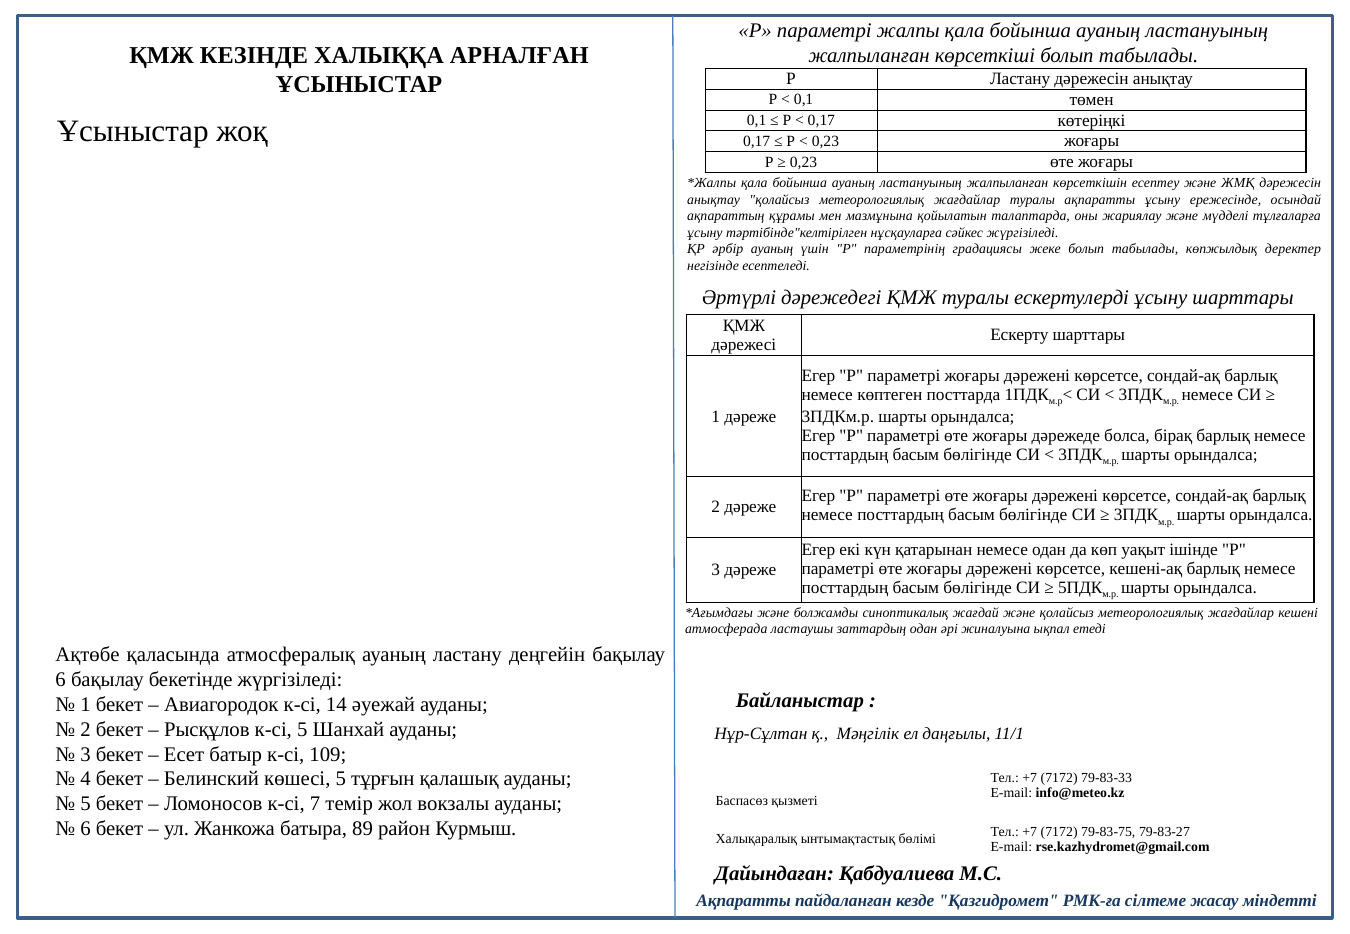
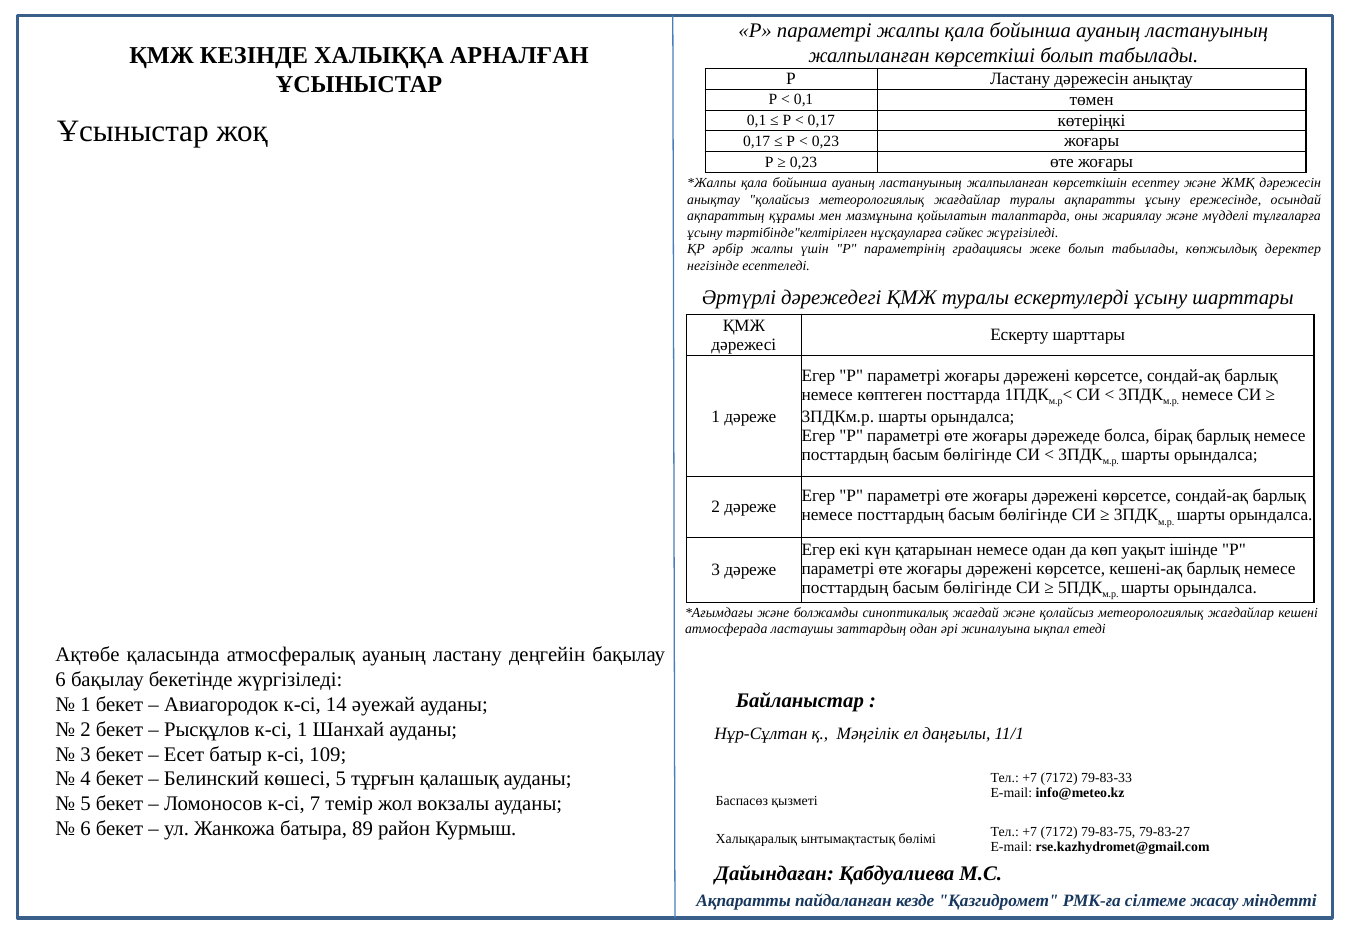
әрбір ауаның: ауаның -> жалпы (772, 250)
к-сі 5: 5 -> 1 (302, 730)
